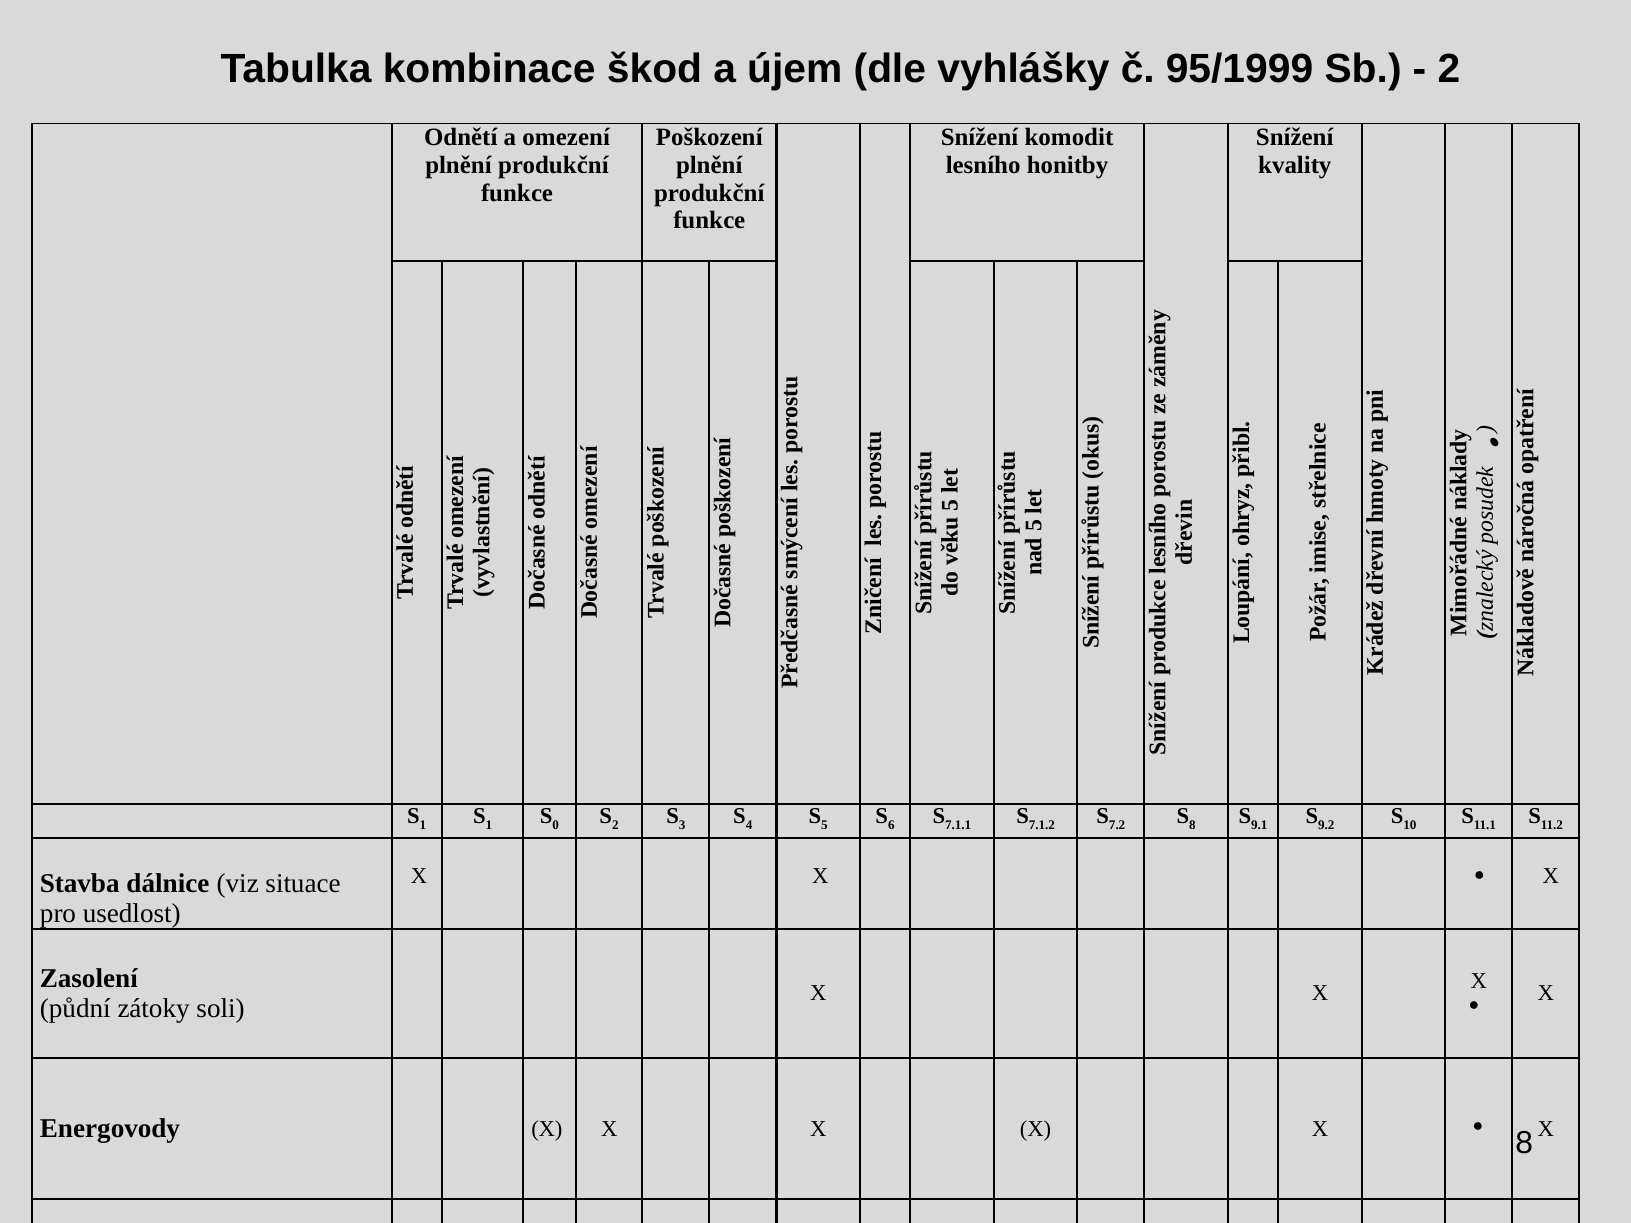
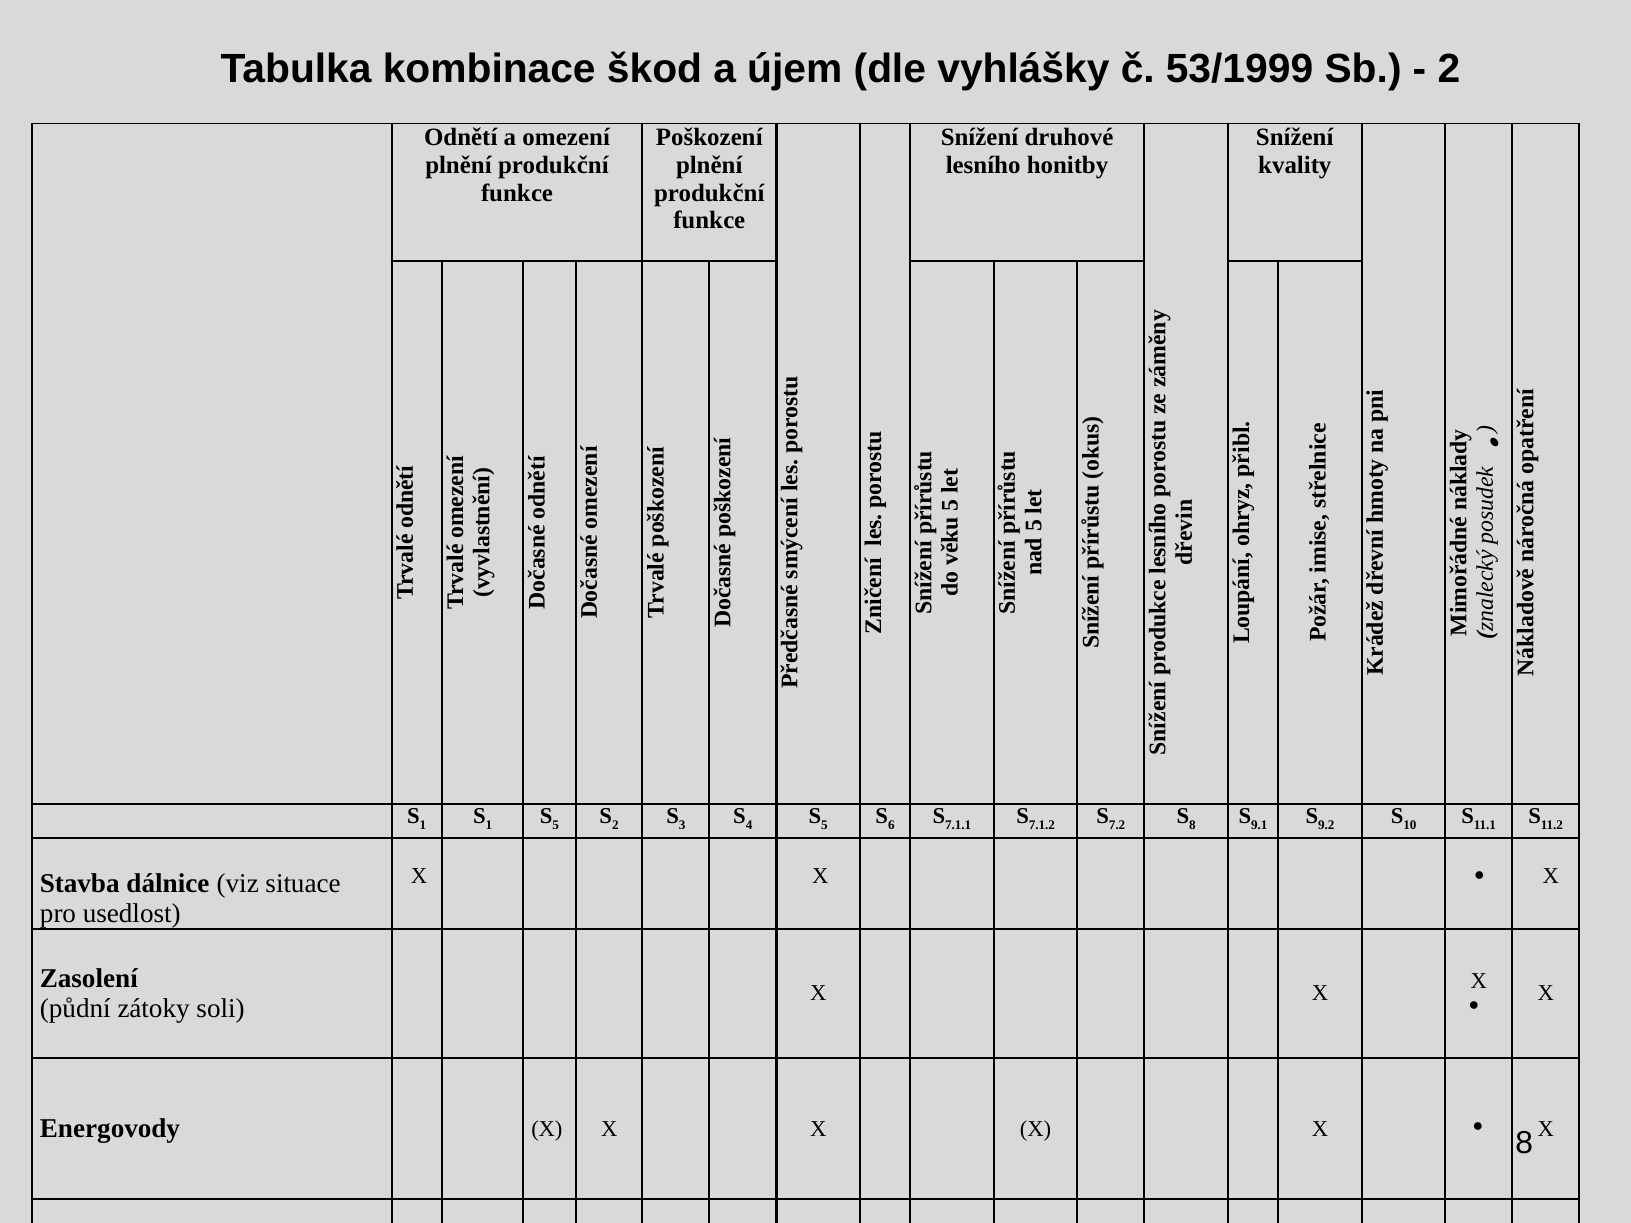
95/1999: 95/1999 -> 53/1999 (1240, 69)
komodit: komodit -> druhové (1069, 138)
0: 0 -> 5 (556, 825)
